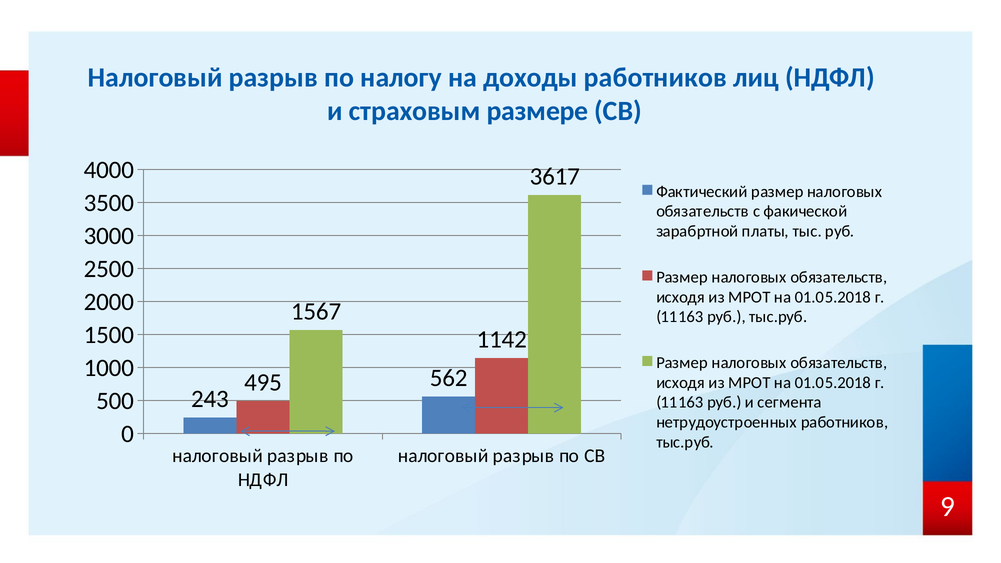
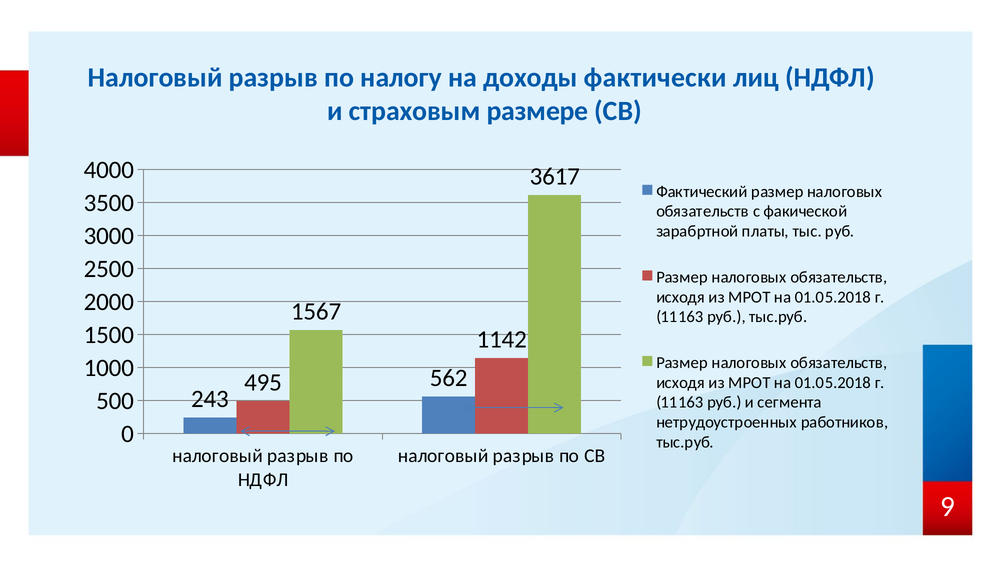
доходы работников: работников -> фактически (655, 78)
